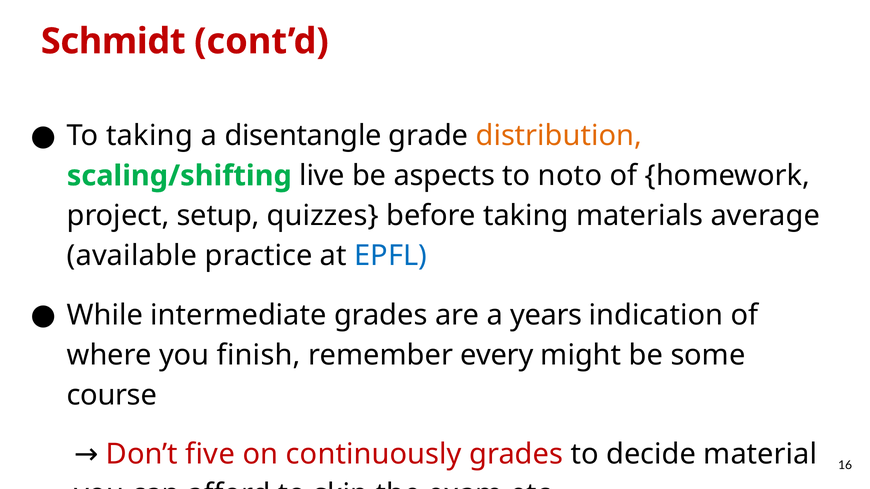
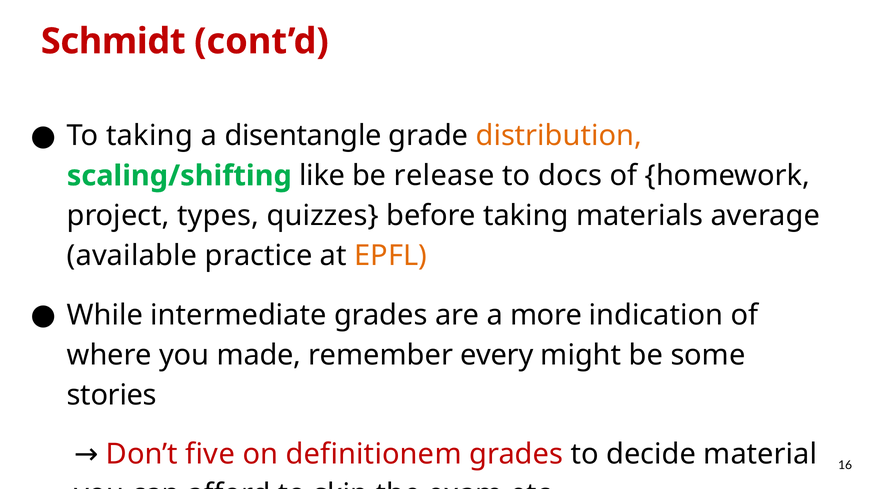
live: live -> like (322, 176)
aspects: aspects -> release (444, 176)
noto: noto -> docs (570, 176)
setup: setup -> types (218, 216)
EPFL colour: blue -> orange (391, 256)
years: years -> more (546, 315)
finish: finish -> made (259, 355)
course: course -> stories (112, 395)
continuously: continuously -> definitionem (374, 455)
